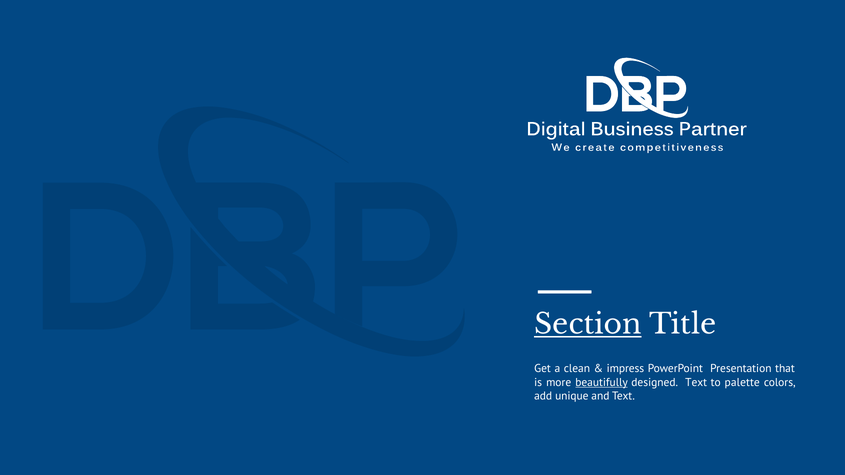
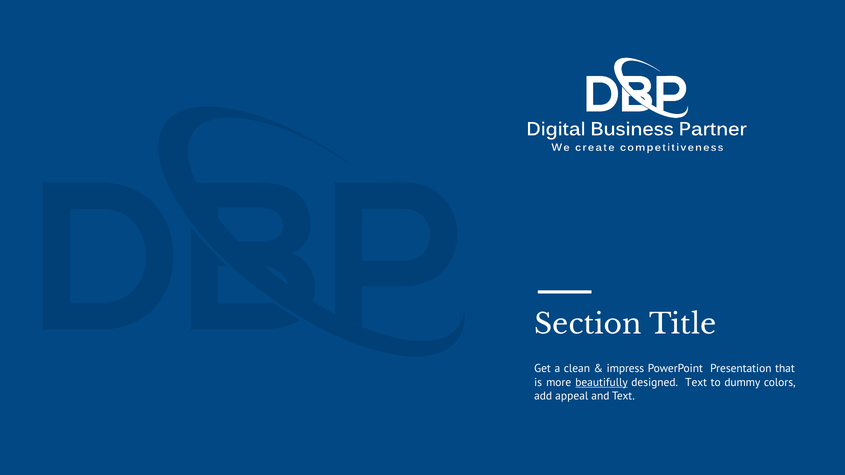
Section underline: present -> none (588, 325)
palette: palette -> dummy (742, 383)
unique: unique -> appeal (572, 396)
